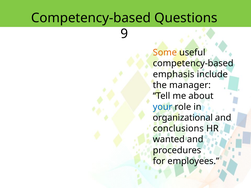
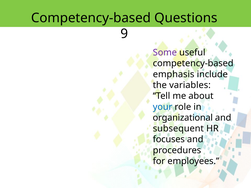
Some colour: orange -> purple (165, 53)
manager: manager -> variables (190, 85)
conclusions: conclusions -> subsequent (178, 129)
wanted: wanted -> focuses (169, 140)
